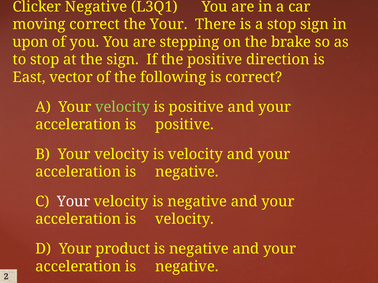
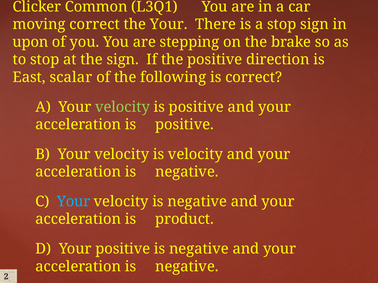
Clicker Negative: Negative -> Common (96, 7)
vector: vector -> scalar (71, 77)
Your colour: white -> light blue (74, 202)
acceleration is velocity: velocity -> product (184, 220)
Your product: product -> positive (123, 249)
